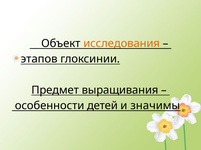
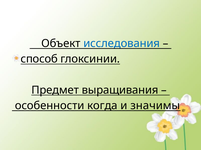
исследования colour: orange -> blue (122, 44)
этапов: этапов -> способ (39, 59)
детей: детей -> когда (102, 106)
